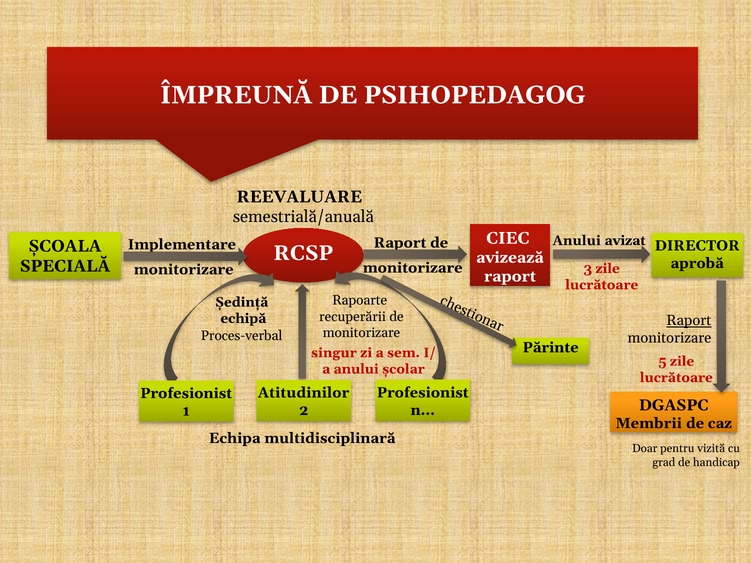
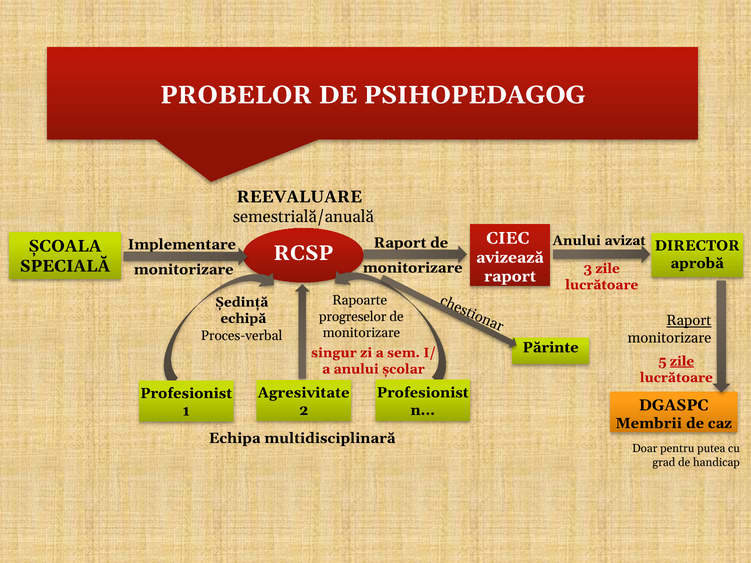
ÎMPREUNĂ: ÎMPREUNĂ -> PROBELOR (236, 95)
recuperării: recuperării -> progreselor (353, 317)
zile underline: none -> present (682, 361)
Atitudinilor: Atitudinilor -> Agresivitate (304, 393)
vizită: vizită -> putea (711, 449)
